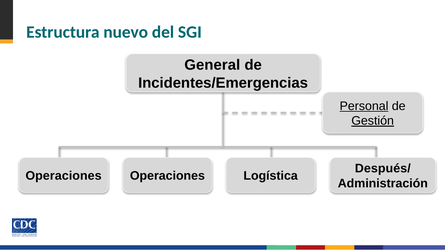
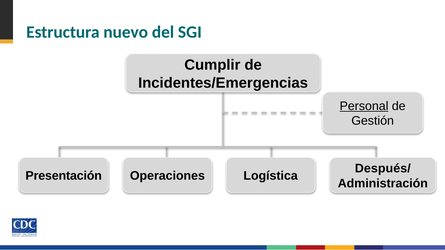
General: General -> Cumplir (212, 65)
Gestión underline: present -> none (373, 121)
Operaciones: Operaciones -> Presentación (64, 176)
